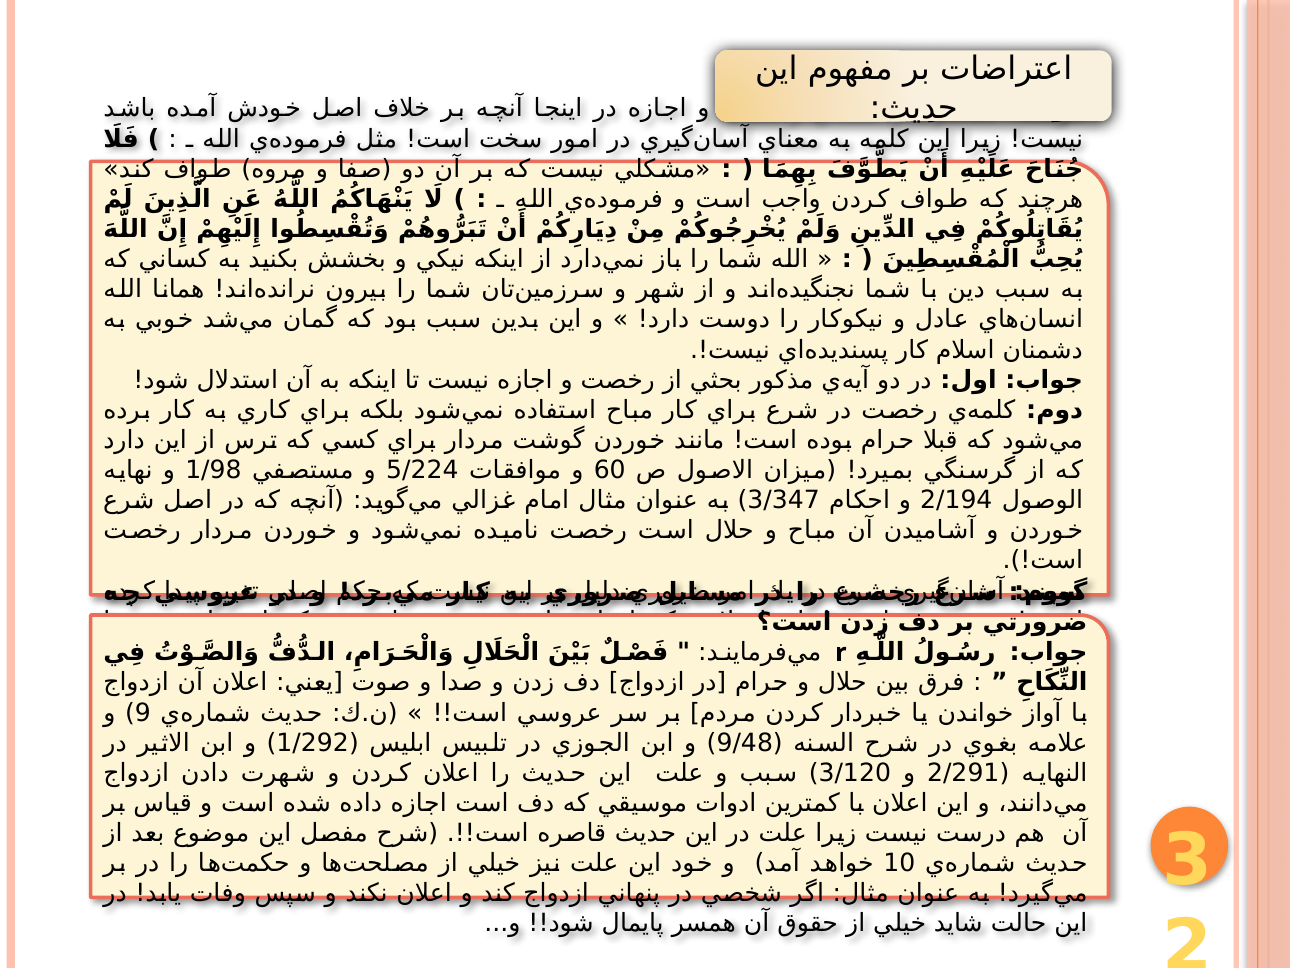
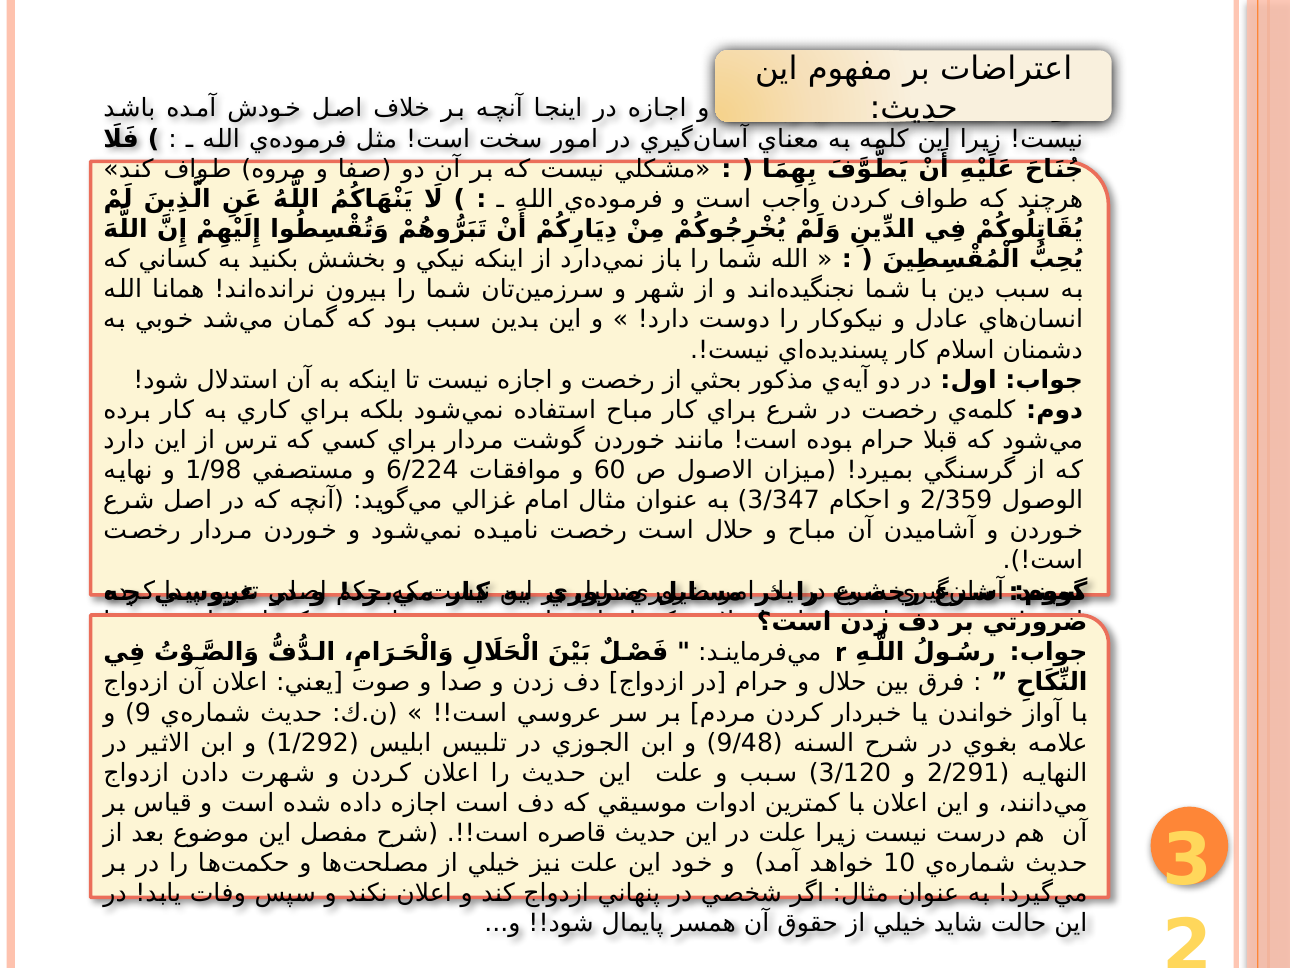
5/224: 5/224 -> 6/224 (422, 470)
2/194: 2/194 -> 2/359 (956, 500)
